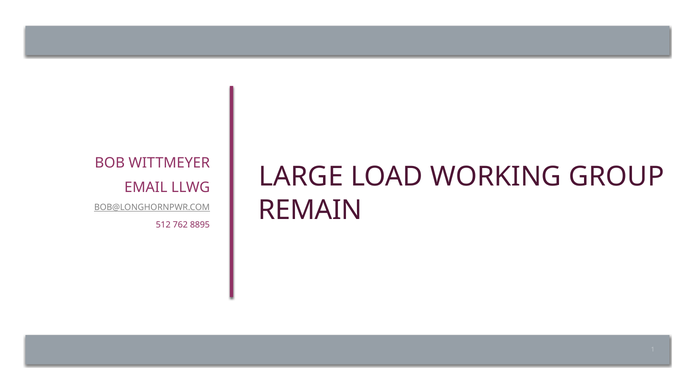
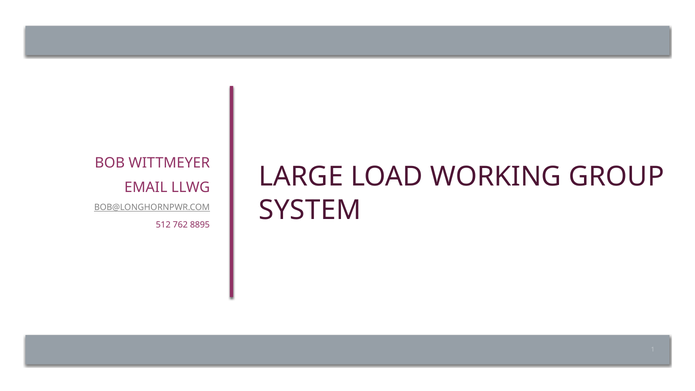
REMAIN: REMAIN -> SYSTEM (310, 210)
